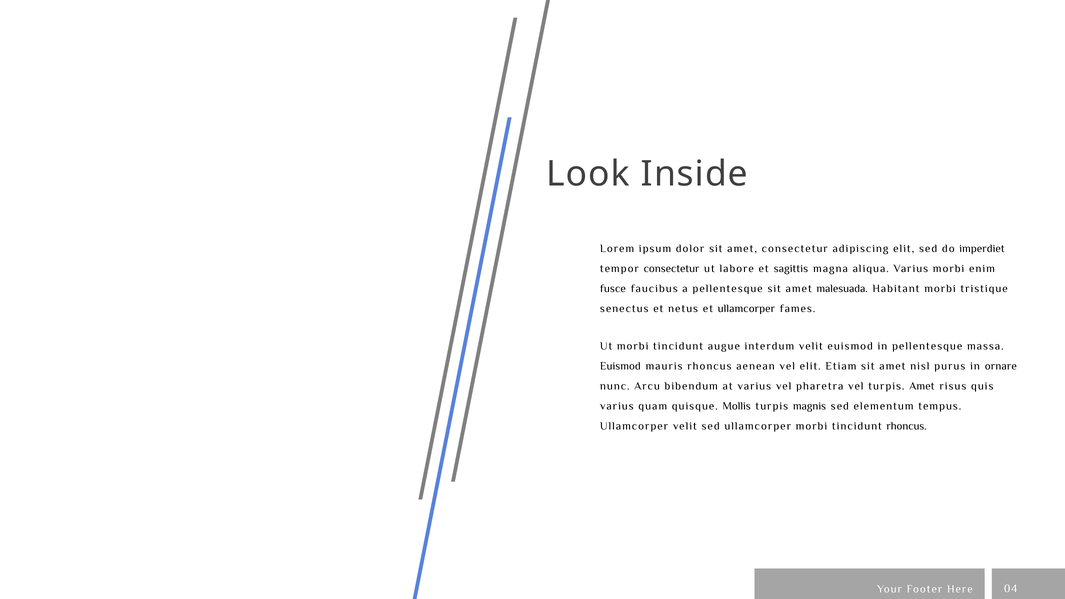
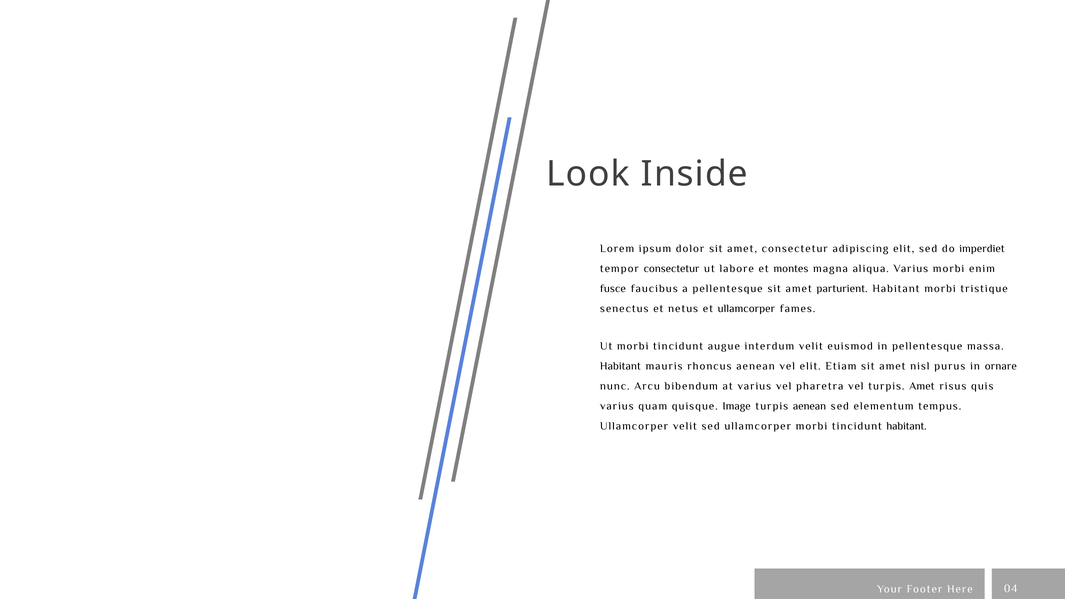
sagittis: sagittis -> montes (791, 269)
malesuada: malesuada -> parturient (842, 289)
Euismod: Euismod -> Habitant (620, 366)
Mollis: Mollis -> Image (737, 406)
turpis magnis: magnis -> aenean (810, 406)
tincidunt rhoncus: rhoncus -> habitant (907, 426)
